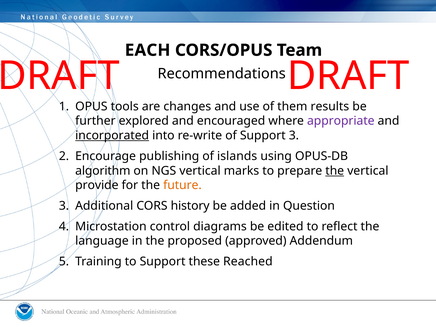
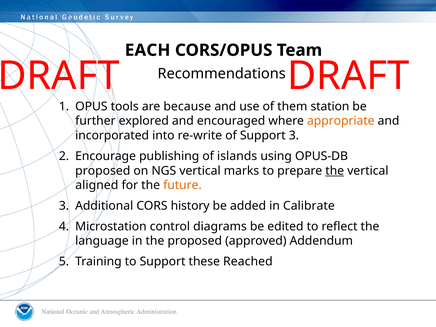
changes: changes -> because (187, 106)
results: results -> station (330, 106)
appropriate colour: purple -> orange (341, 121)
incorporated underline: present -> none (112, 136)
algorithm: algorithm -> proposed (103, 171)
provide: provide -> aligned (97, 185)
Question: Question -> Calibrate (309, 206)
